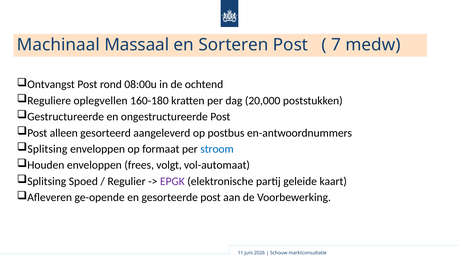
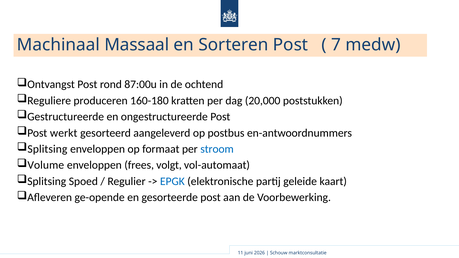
08:00u: 08:00u -> 87:00u (141, 85)
oplegvellen: oplegvellen -> produceren (101, 101)
alleen: alleen -> werkt (64, 133)
Houden: Houden -> Volume (46, 165)
EPGK colour: purple -> blue (172, 181)
